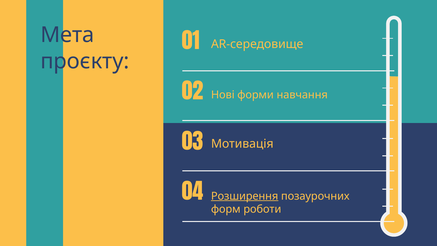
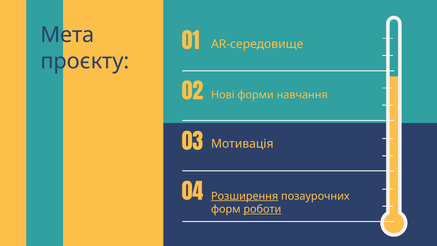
роботи underline: none -> present (262, 209)
